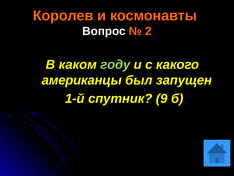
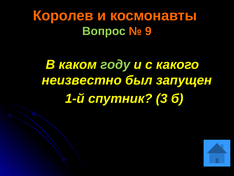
Вопрос colour: white -> light green (104, 31)
2: 2 -> 9 (148, 31)
американцы: американцы -> неизвестно (82, 80)
9: 9 -> 3 (162, 98)
